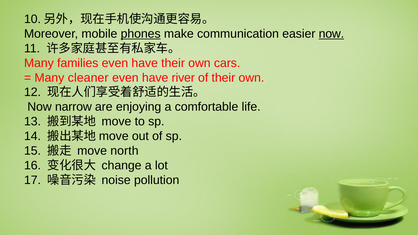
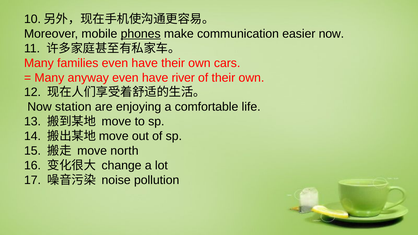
now underline: present -> none (331, 34)
cleaner: cleaner -> anyway (88, 78)
narrow: narrow -> station (73, 107)
